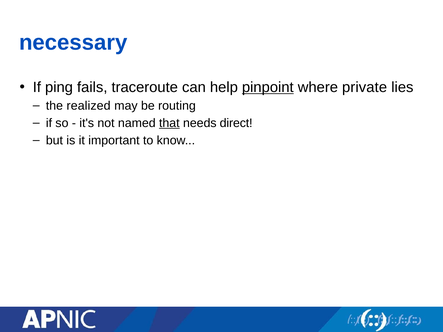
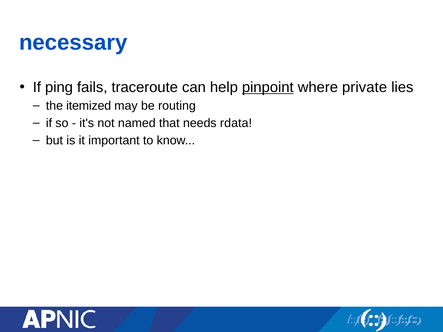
realized: realized -> itemized (89, 106)
that underline: present -> none (169, 123)
direct: direct -> rdata (236, 123)
